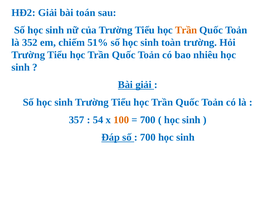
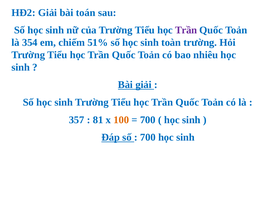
Trần colour: orange -> purple (186, 30)
352: 352 -> 354 (30, 43)
54: 54 -> 81 (98, 120)
